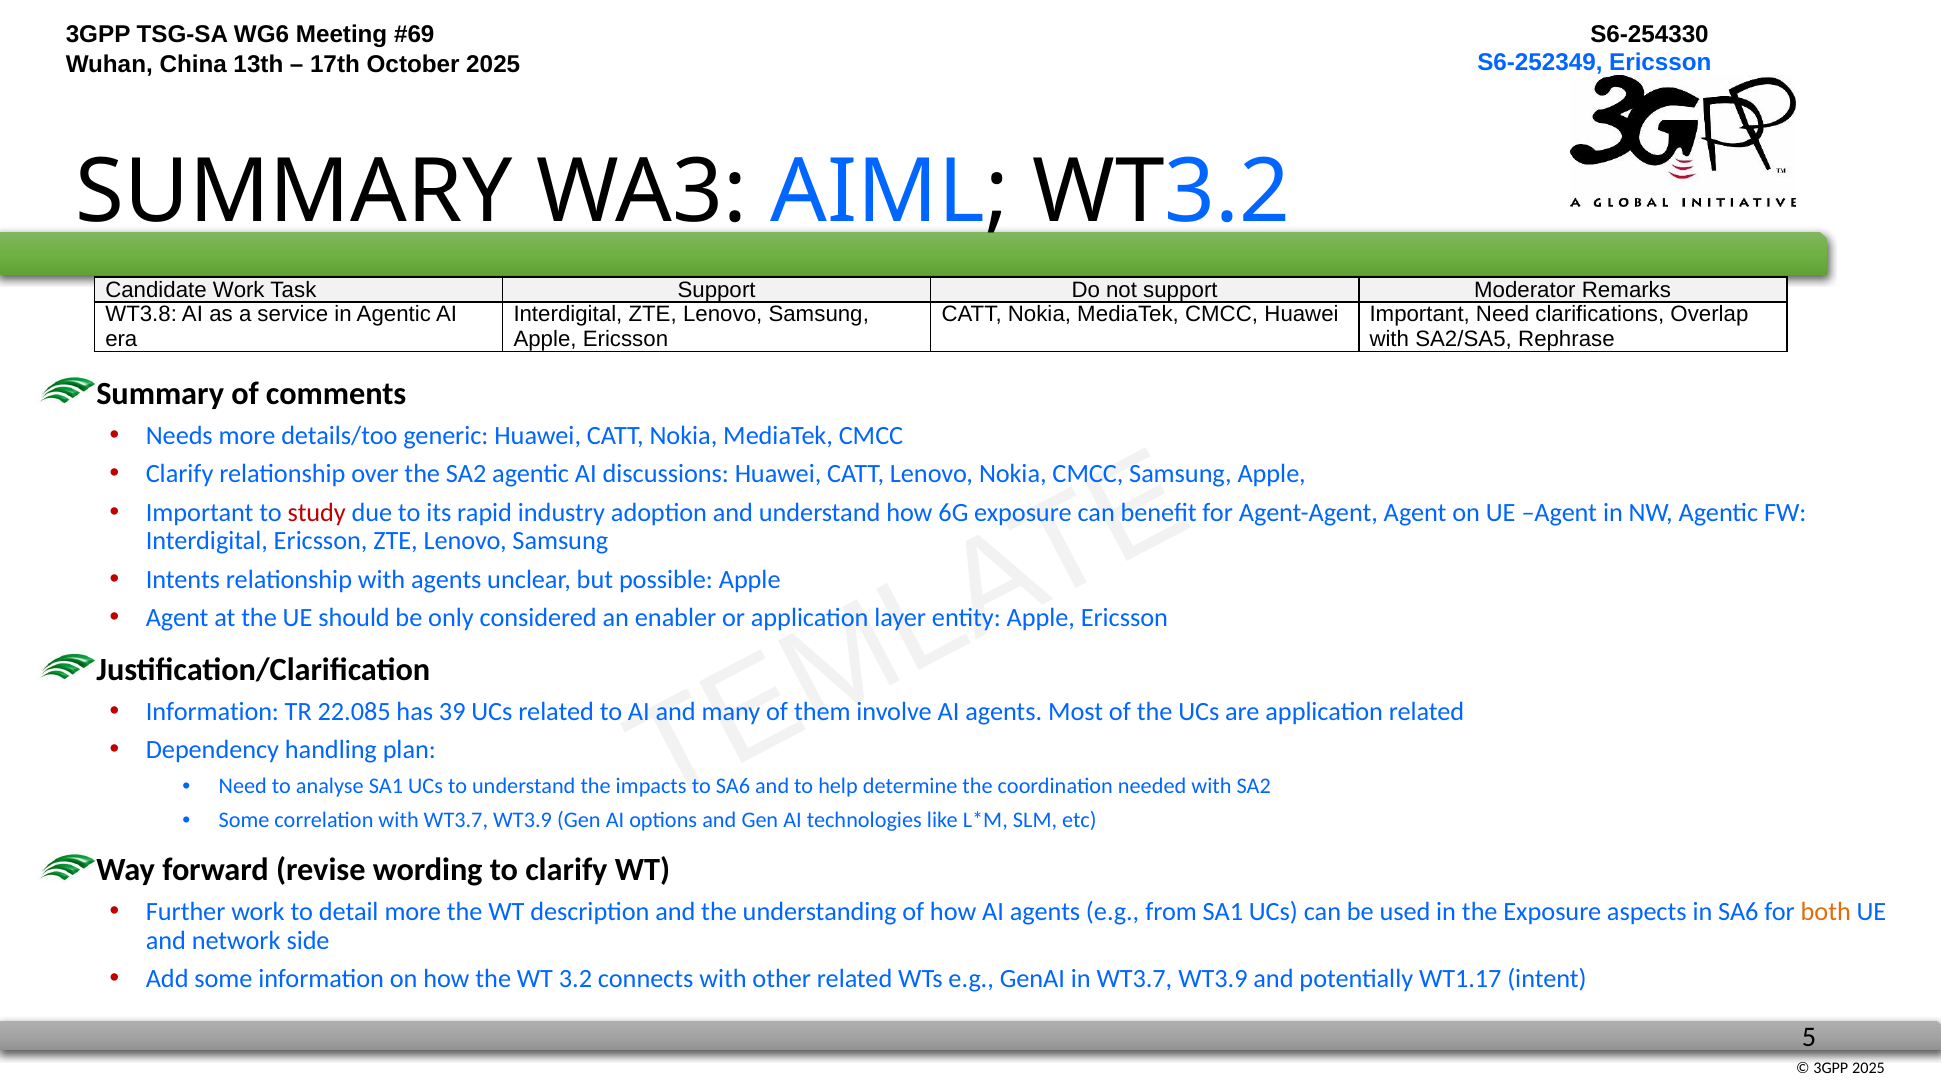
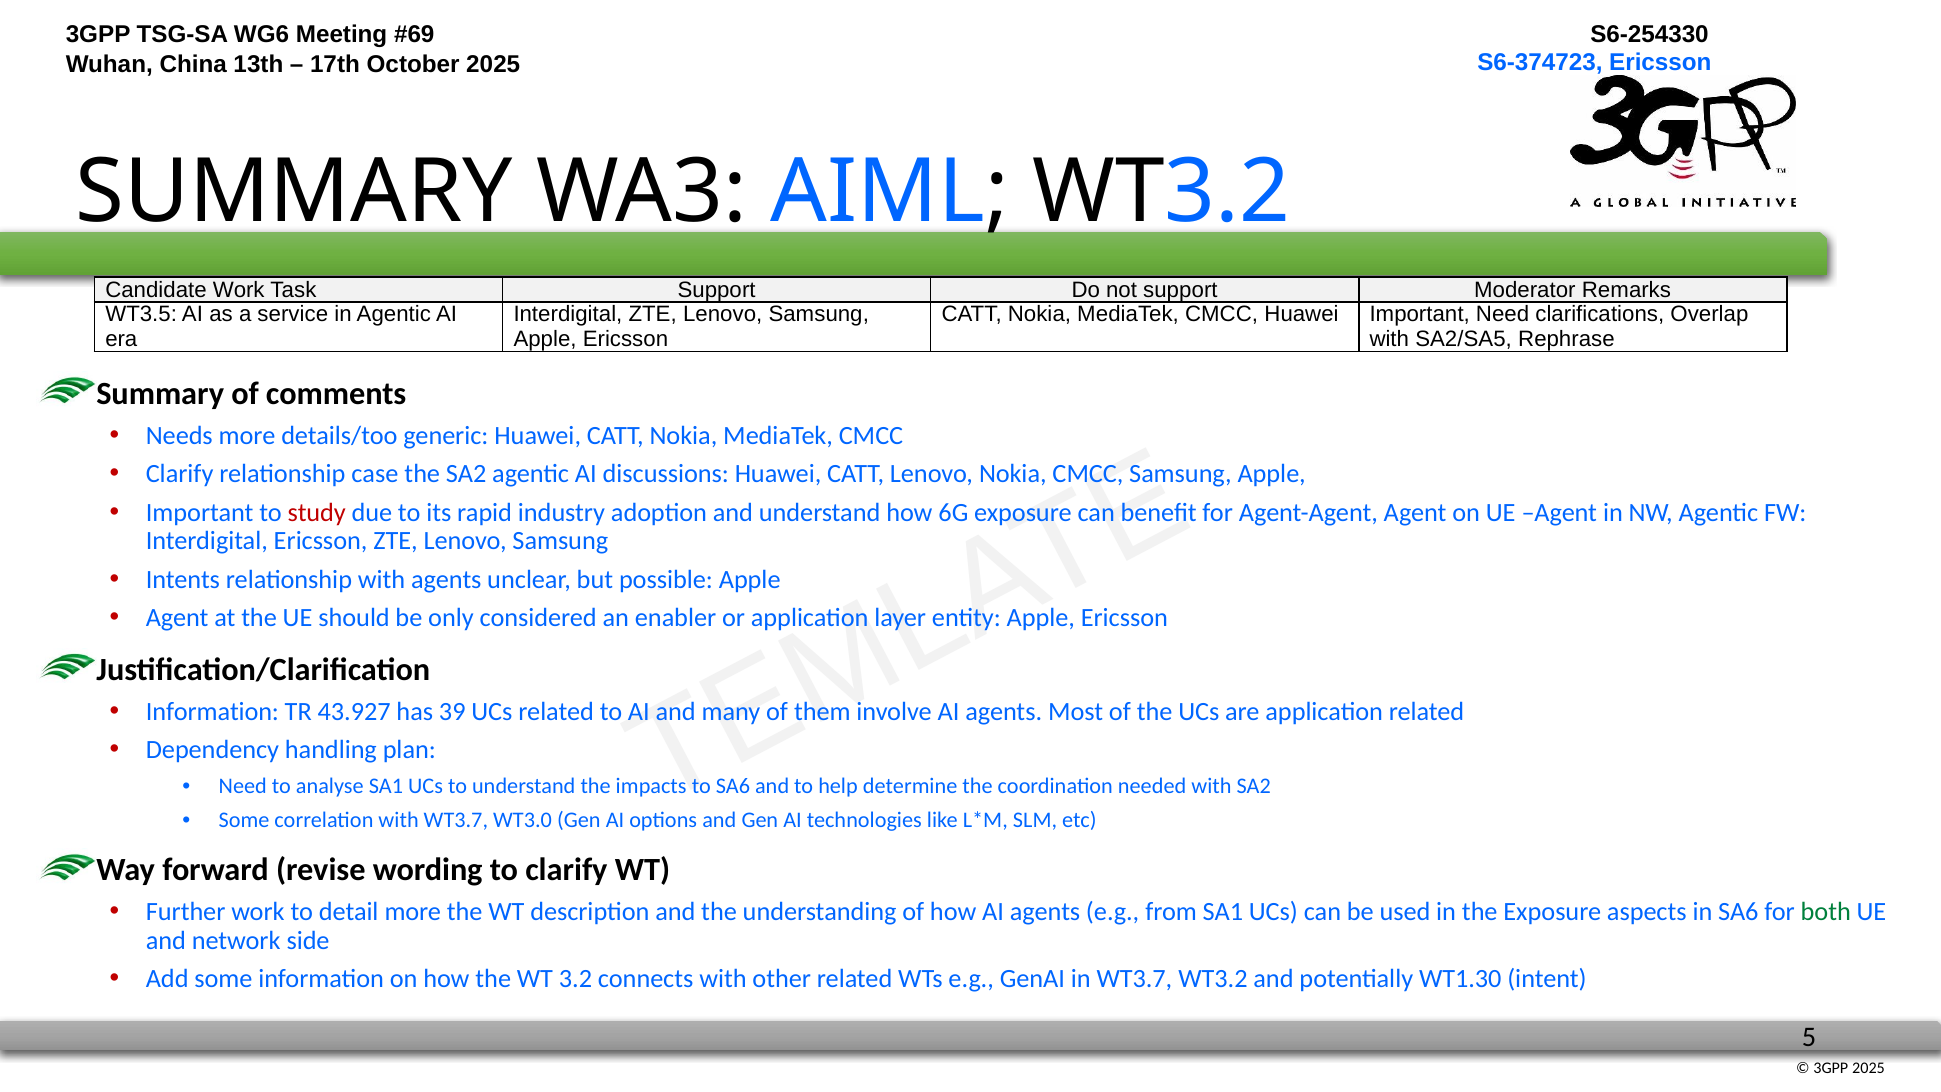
S6-252349: S6-252349 -> S6-374723 (1540, 62)
WT3.8: WT3.8 -> WT3.5 (141, 315)
over: over -> case (375, 474)
22.085: 22.085 -> 43.927 (354, 711)
with WT3.7 WT3.9: WT3.9 -> WT3.0 (523, 820)
both colour: orange -> green (1826, 912)
in WT3.7 WT3.9: WT3.9 -> WT3.2 (1213, 979)
WT1.17: WT1.17 -> WT1.30 (1460, 979)
